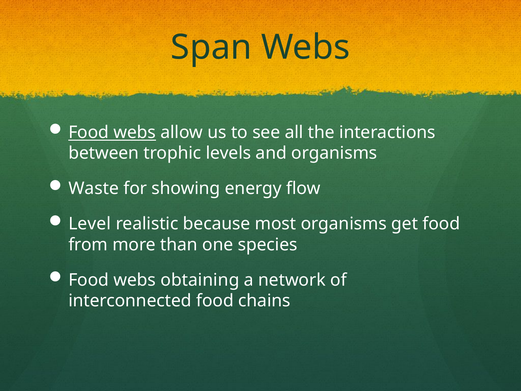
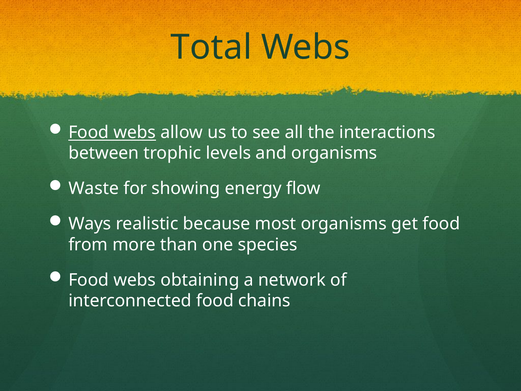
Span: Span -> Total (211, 47)
Level: Level -> Ways (90, 224)
